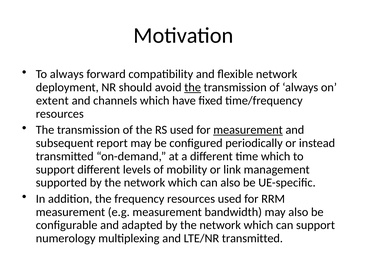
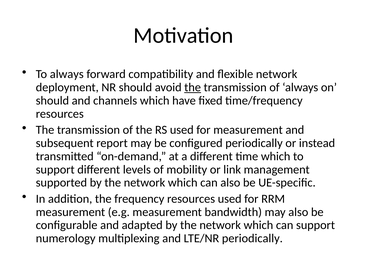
extent: extent -> should (52, 101)
measurement underline: present -> none (248, 130)
LTE/NR transmitted: transmitted -> periodically (252, 239)
